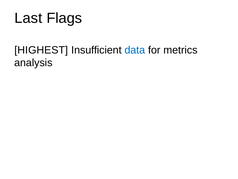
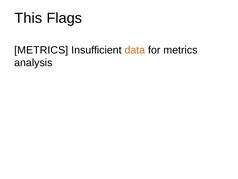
Last: Last -> This (28, 18)
HIGHEST: HIGHEST -> METRICS (41, 50)
data colour: blue -> orange (135, 50)
